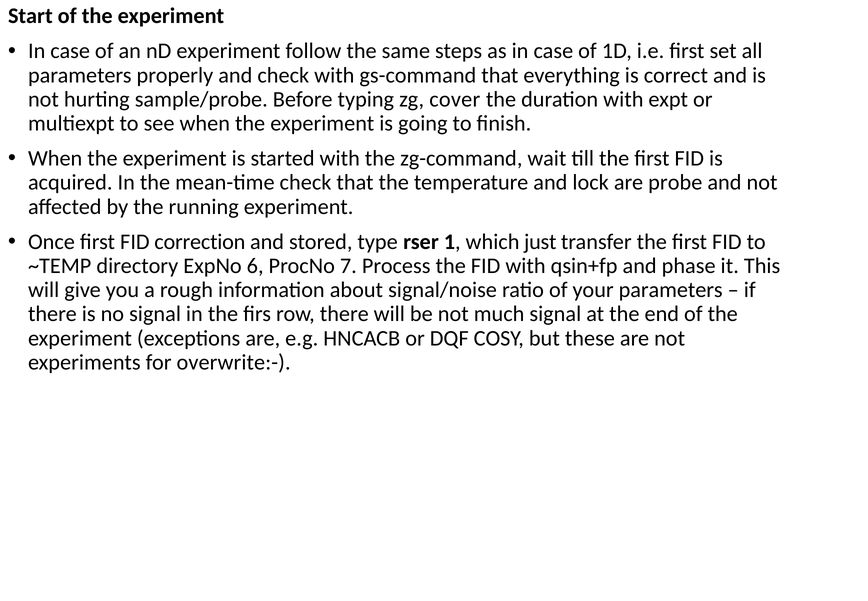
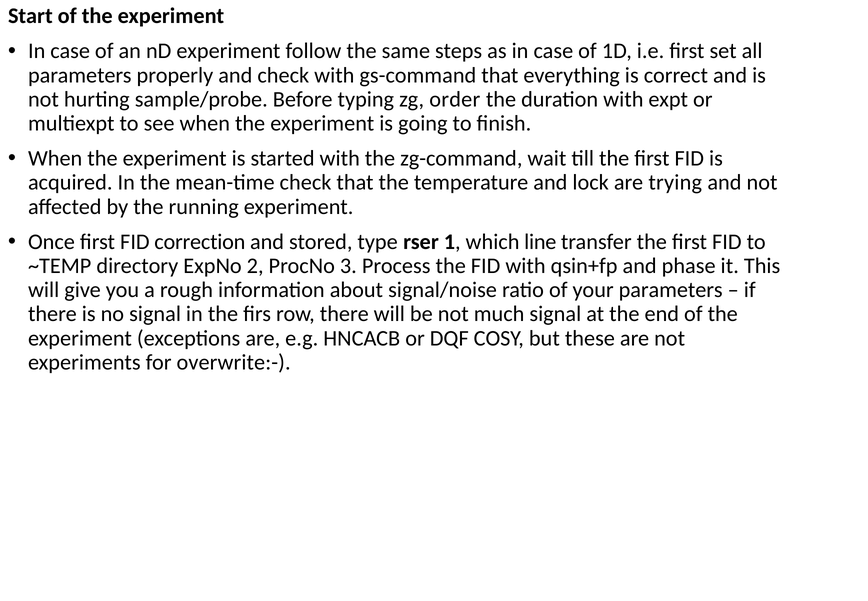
cover: cover -> order (455, 99)
probe: probe -> trying (675, 183)
just: just -> line (540, 242)
6: 6 -> 2 (255, 266)
7: 7 -> 3 (348, 266)
